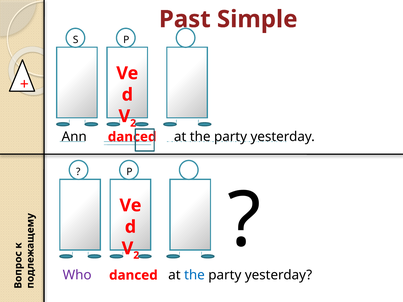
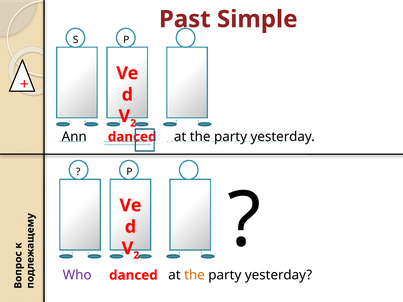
the colour: blue -> orange (194, 275)
